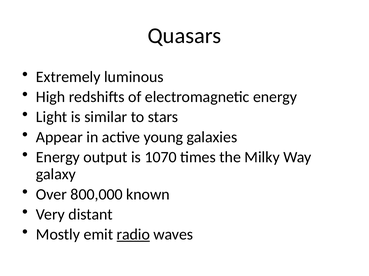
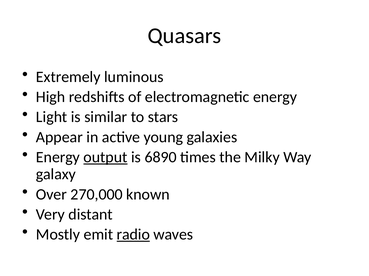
output underline: none -> present (105, 158)
1070: 1070 -> 6890 (161, 158)
800,000: 800,000 -> 270,000 (97, 195)
